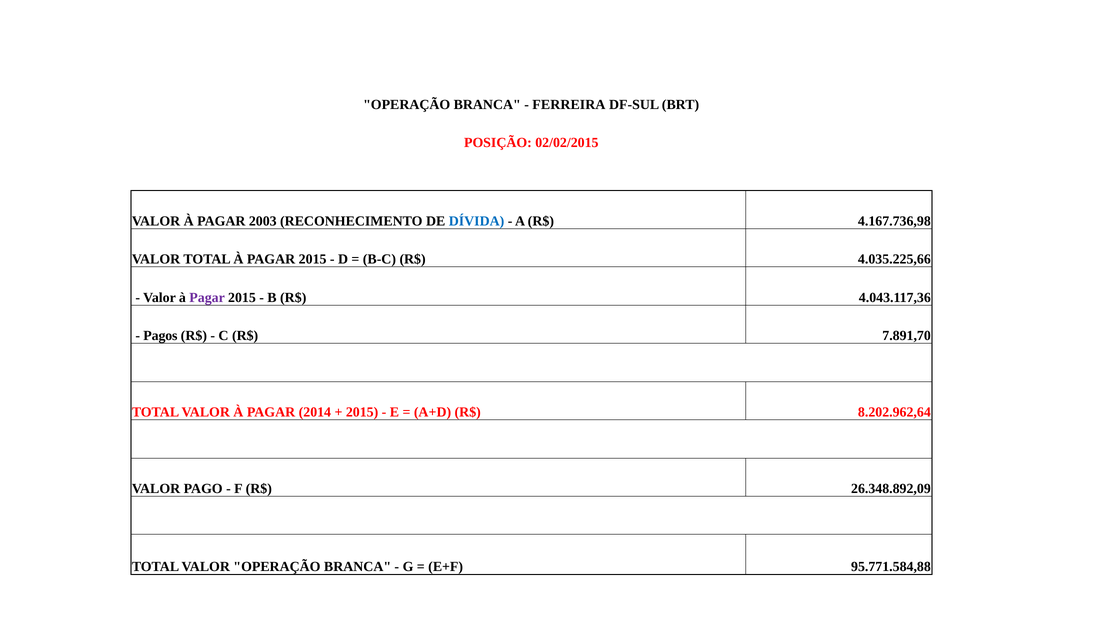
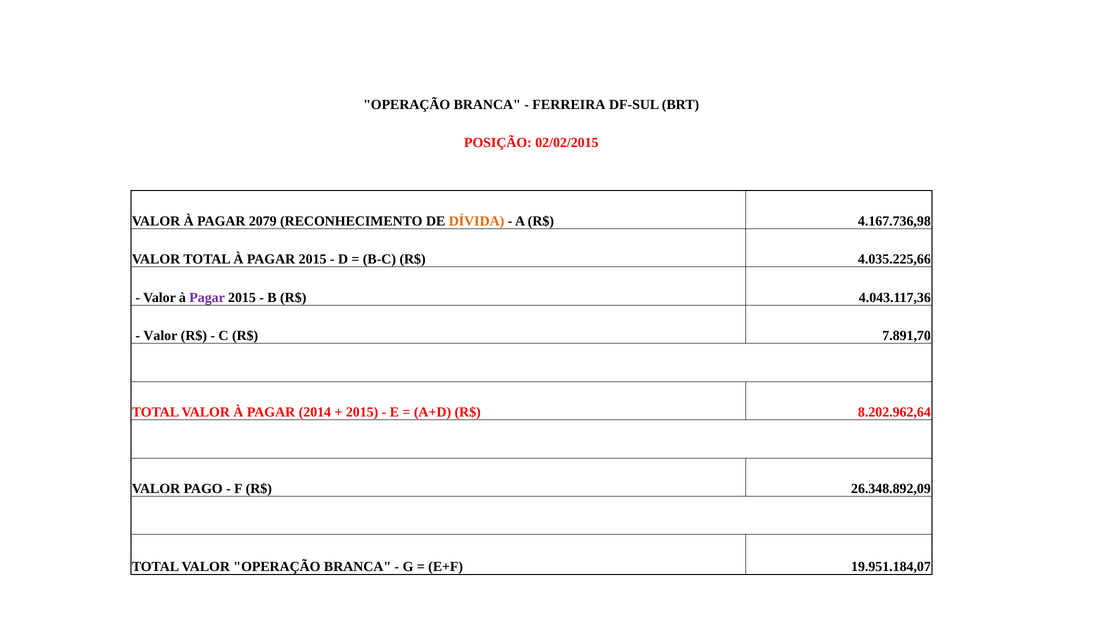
2003: 2003 -> 2079 (263, 221)
DÍVIDA colour: blue -> orange (477, 221)
Pagos: Pagos -> Valor (160, 336)
95.771.584,88: 95.771.584,88 -> 19.951.184,07 (891, 567)
